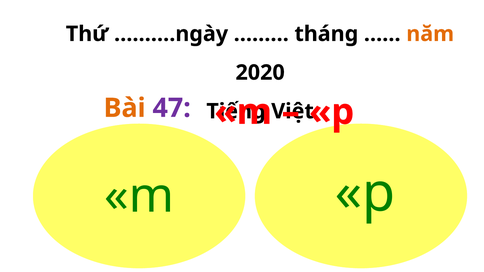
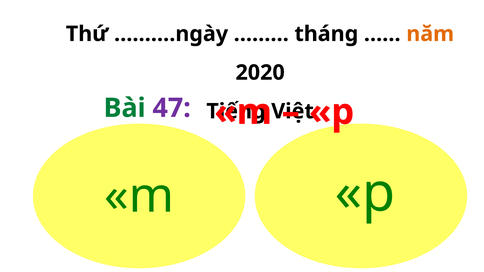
Bài colour: orange -> green (125, 108)
